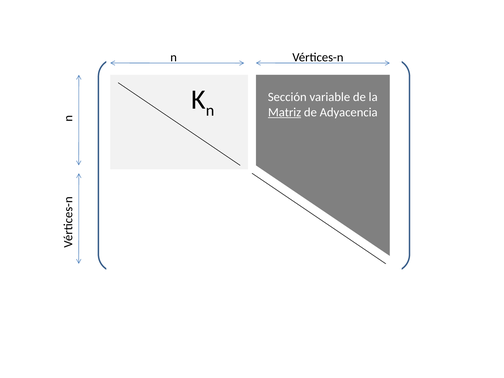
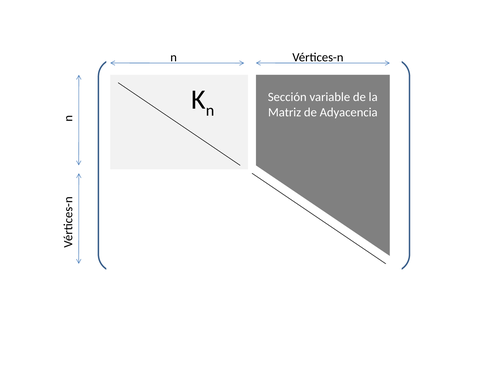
Matriz underline: present -> none (285, 112)
